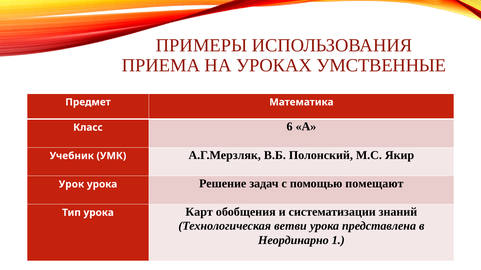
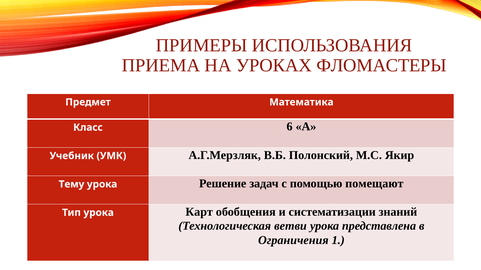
УМСТВЕННЫЕ: УМСТВЕННЫЕ -> ФЛОМАСТЕРЫ (381, 66)
Урок: Урок -> Тему (72, 185)
Неординарно: Неординарно -> Ограничения (293, 241)
